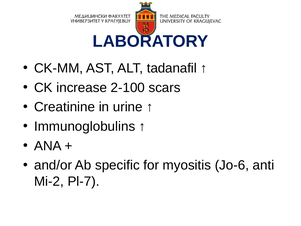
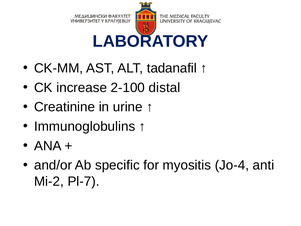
scars: scars -> distal (165, 88)
Jo-6: Jo-6 -> Jo-4 (232, 165)
